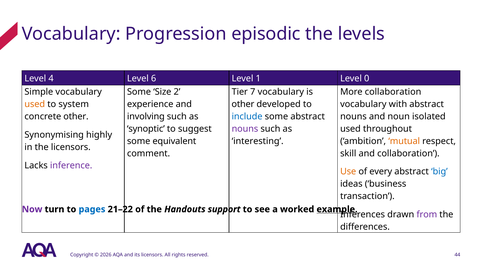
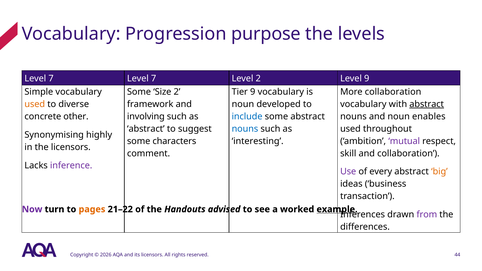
episodic: episodic -> purpose (266, 34)
4: 4 -> 7 (51, 78)
6: 6 -> 7 (154, 78)
Level 1: 1 -> 2 (258, 78)
Level 0: 0 -> 9 (367, 78)
Tier 7: 7 -> 9 (253, 92)
system: system -> diverse (74, 104)
experience: experience -> framework (150, 104)
other: other -> noun (243, 104)
abstract underline: none -> present (427, 104)
isolated: isolated -> enables (429, 117)
synoptic: synoptic -> abstract (146, 129)
nouns colour: purple -> blue (245, 129)
equivalent: equivalent -> characters (174, 141)
mutual colour: orange -> purple (404, 141)
Use colour: orange -> purple (348, 172)
big colour: blue -> orange (439, 172)
pages colour: blue -> orange (92, 209)
support: support -> advised (224, 209)
